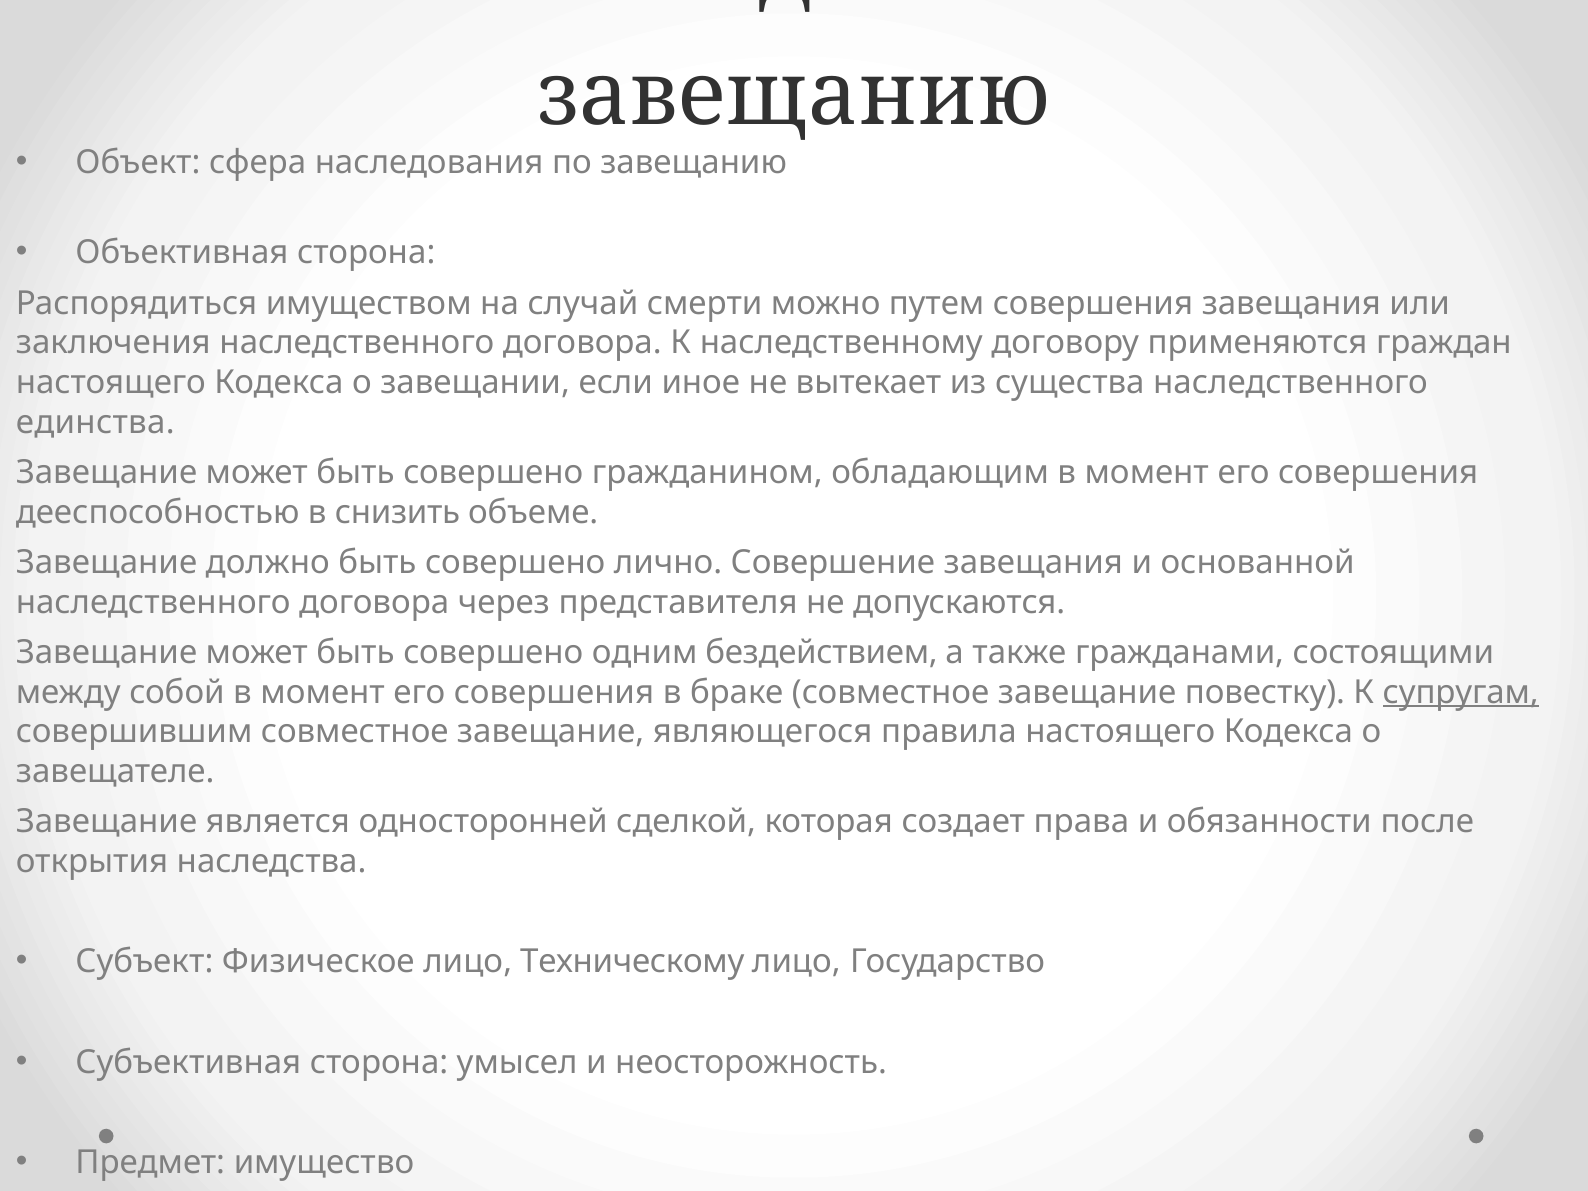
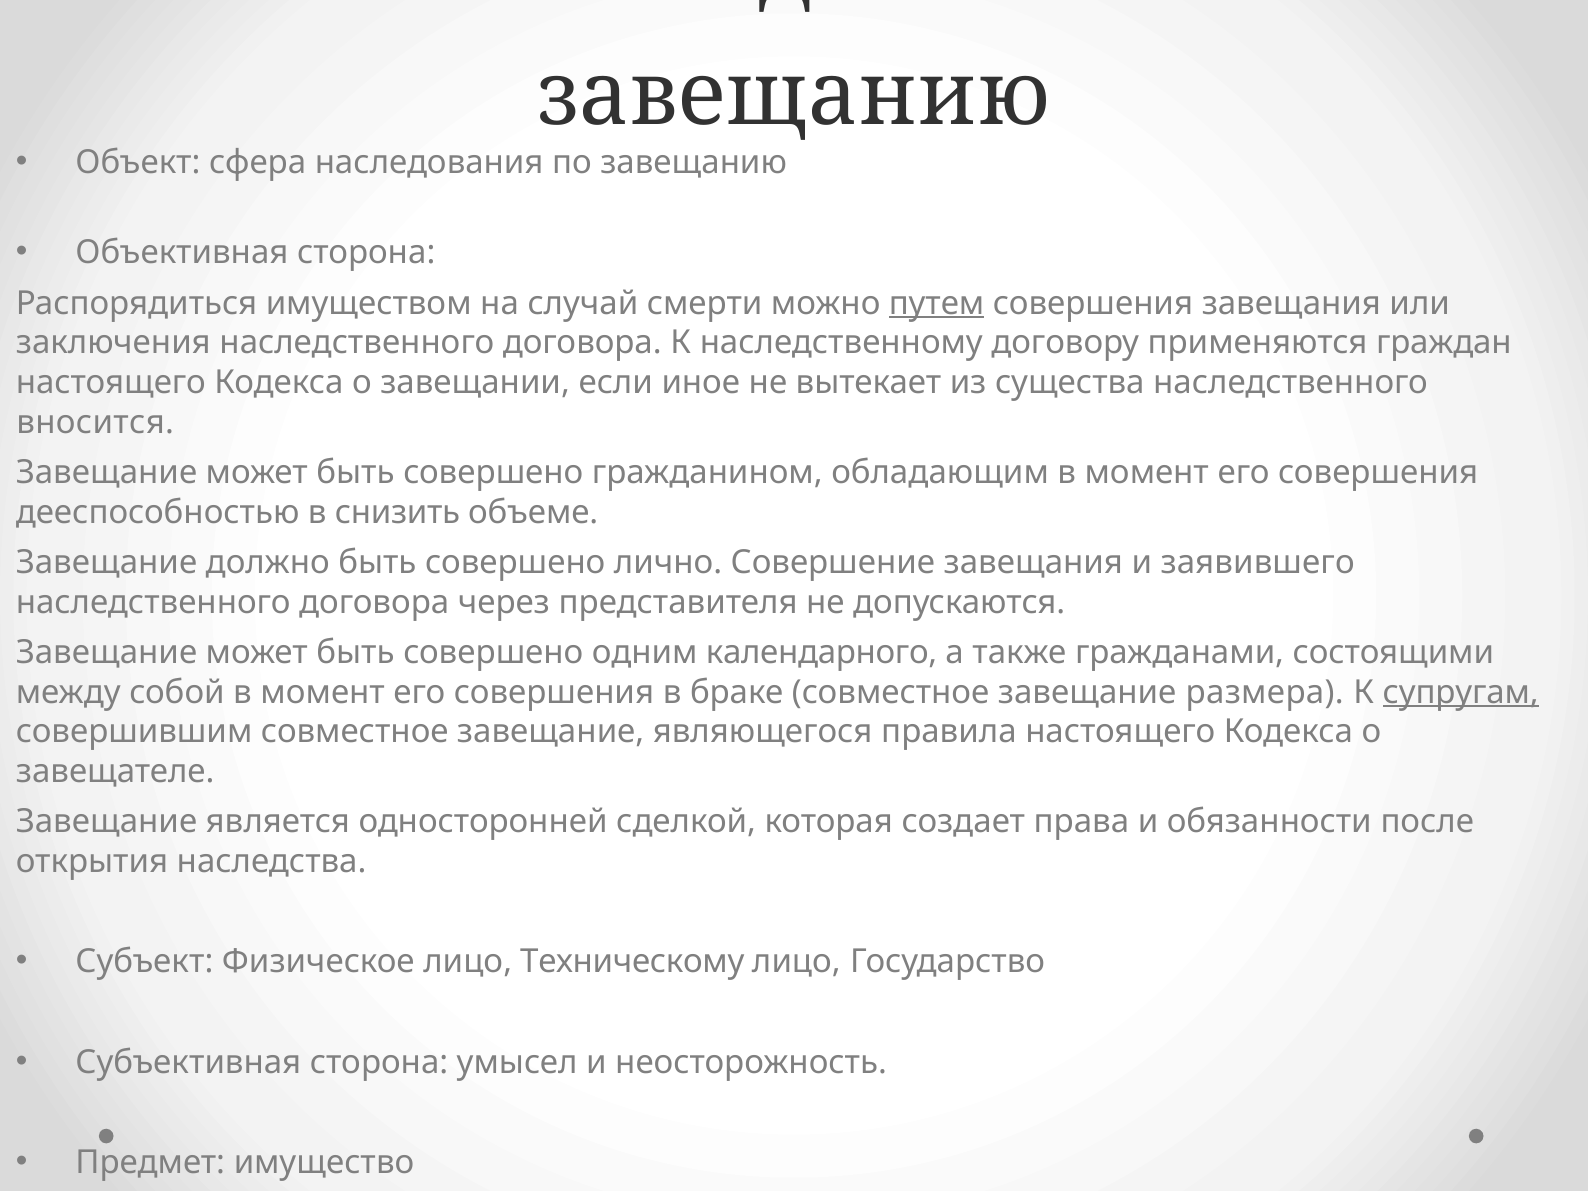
путем underline: none -> present (937, 303)
единства: единства -> вносится (95, 422)
основанной: основанной -> заявившего (1258, 562)
бездействием: бездействием -> календарного (822, 652)
повестку: повестку -> размера (1265, 692)
